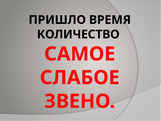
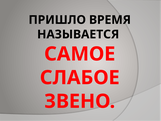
КОЛИЧЕСТВО: КОЛИЧЕСТВО -> НАЗЫВАЕТСЯ (78, 34)
